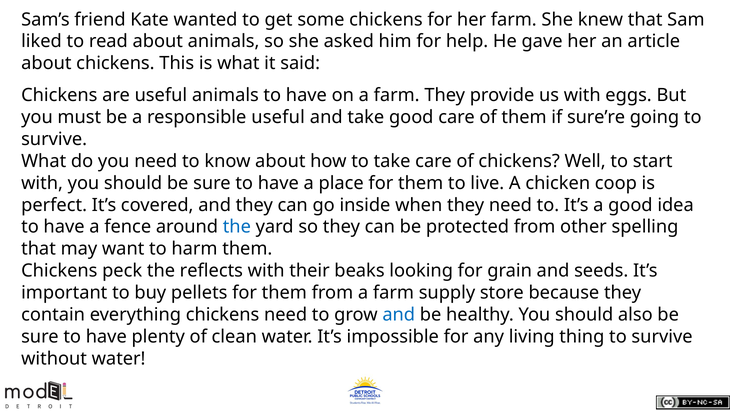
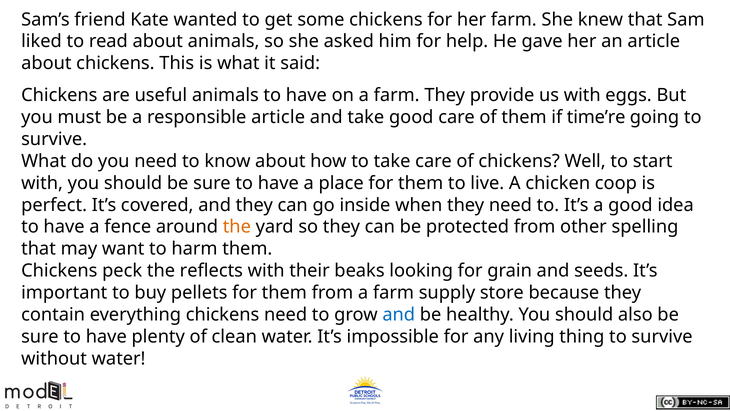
responsible useful: useful -> article (278, 117)
sure’re: sure’re -> time’re (596, 117)
the colour: blue -> orange (237, 227)
